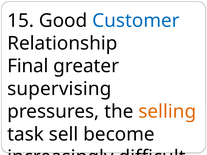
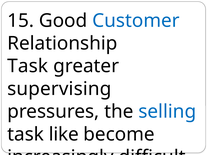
Final: Final -> Task (28, 66)
selling colour: orange -> blue (167, 112)
sell: sell -> like (64, 134)
